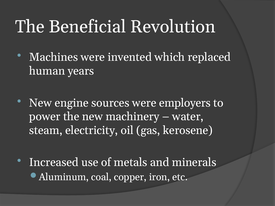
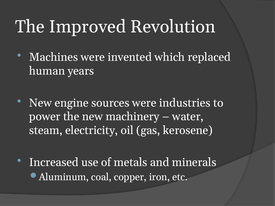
Beneficial: Beneficial -> Improved (87, 27)
employers: employers -> industries (185, 103)
